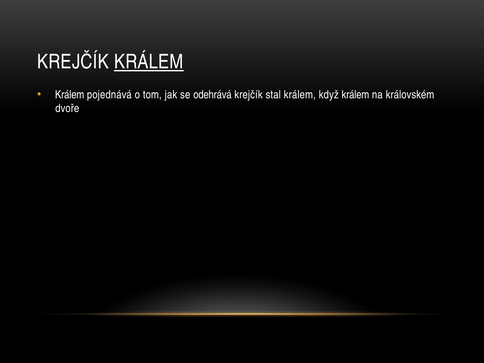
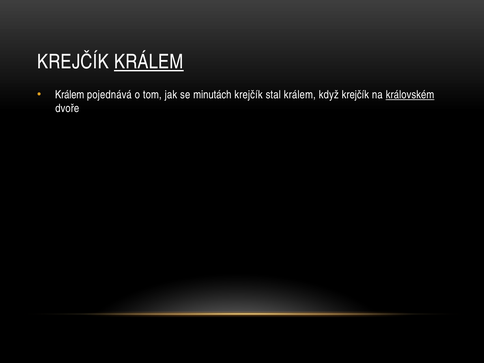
odehrává: odehrává -> minutách (212, 95)
když králem: králem -> krejčík (355, 95)
královském underline: none -> present (410, 95)
